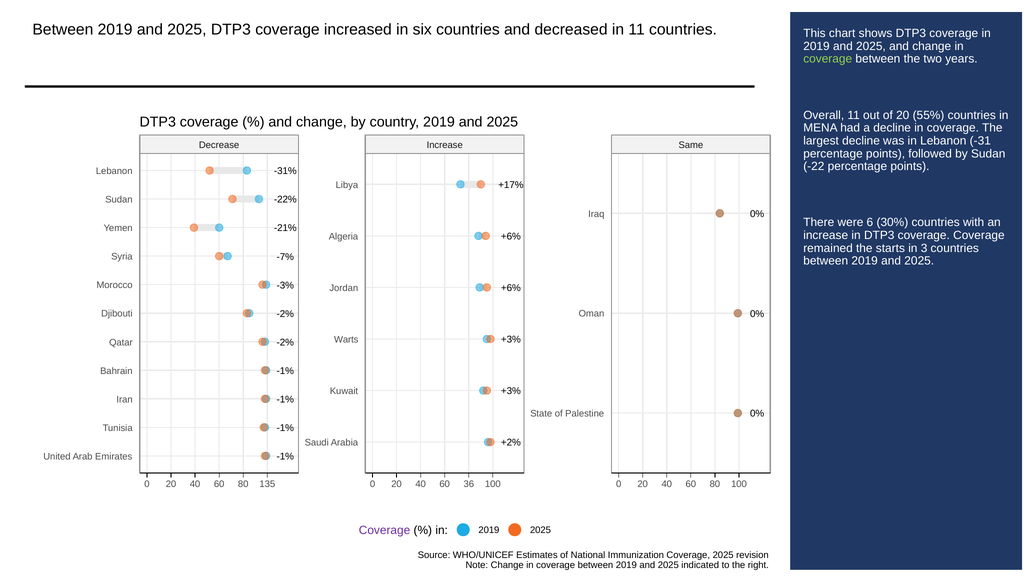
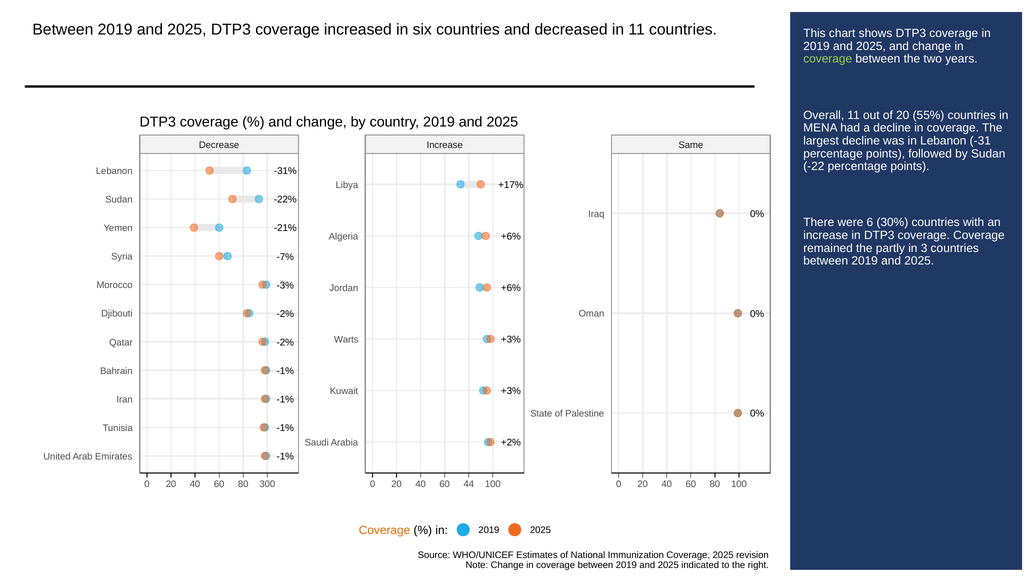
starts: starts -> partly (890, 248)
135: 135 -> 300 (267, 484)
36: 36 -> 44 (469, 484)
Coverage colour: purple -> orange (385, 531)
